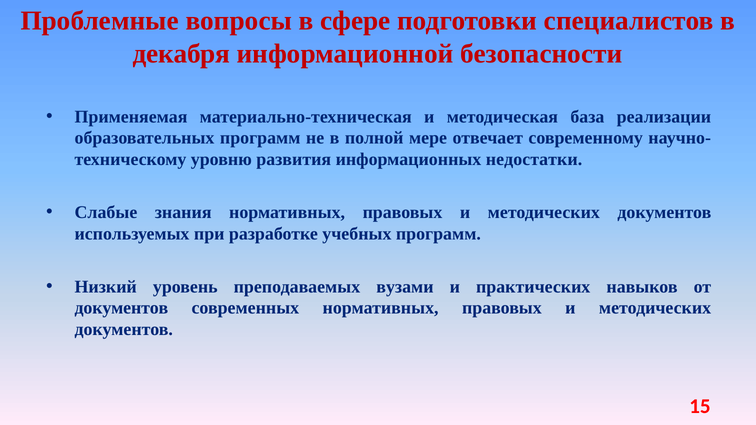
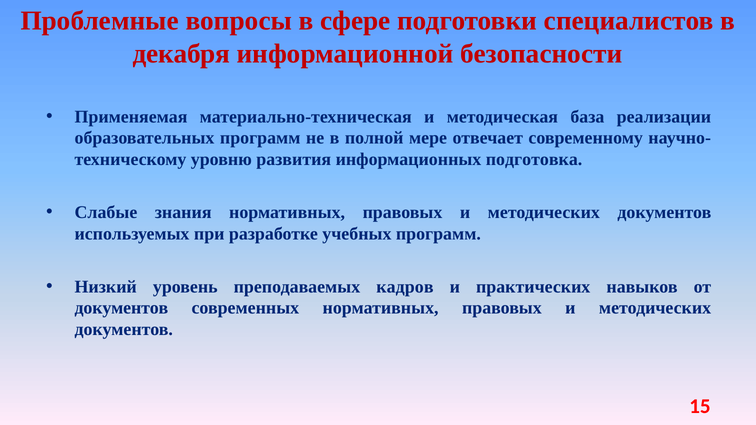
недостатки: недостатки -> подготовка (534, 160)
вузами: вузами -> кадров (405, 287)
